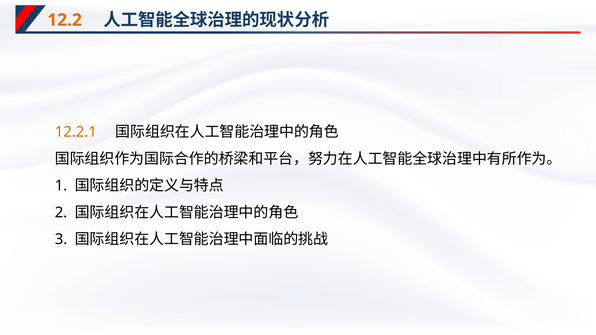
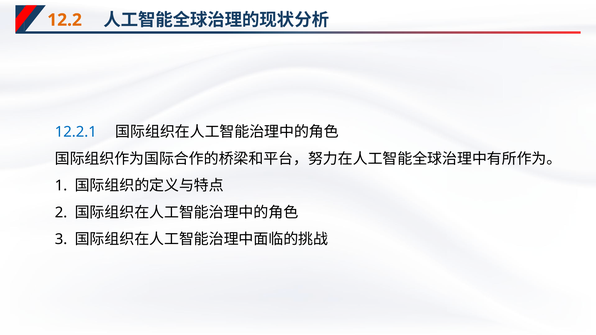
12.2.1 colour: orange -> blue (76, 132)
